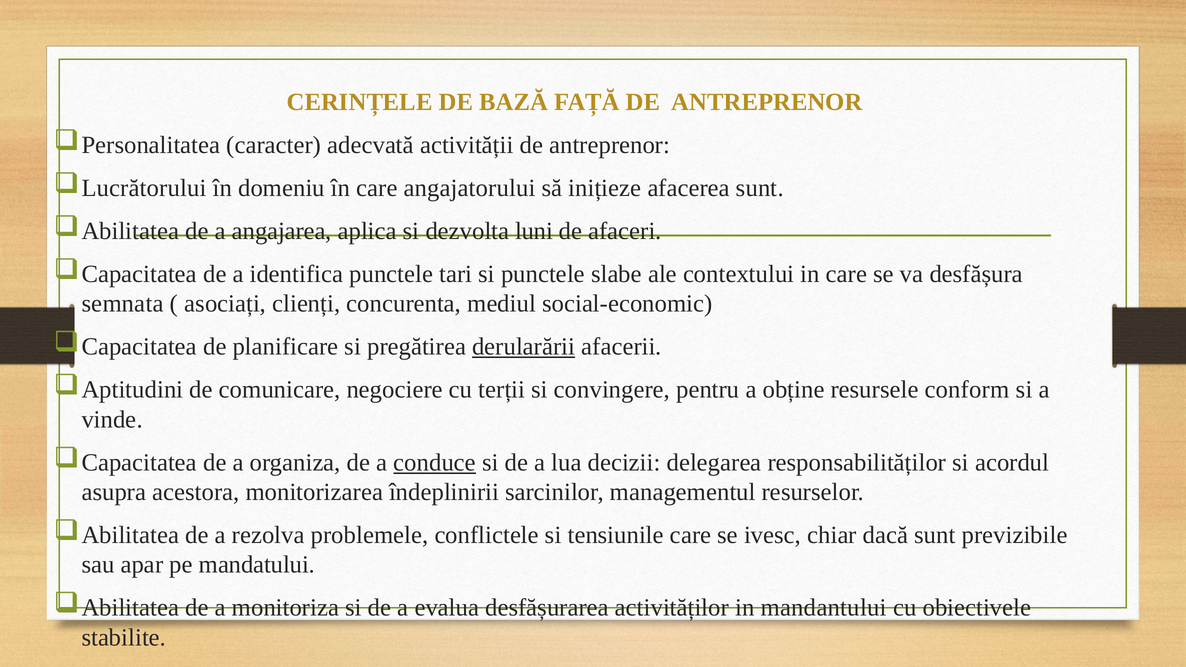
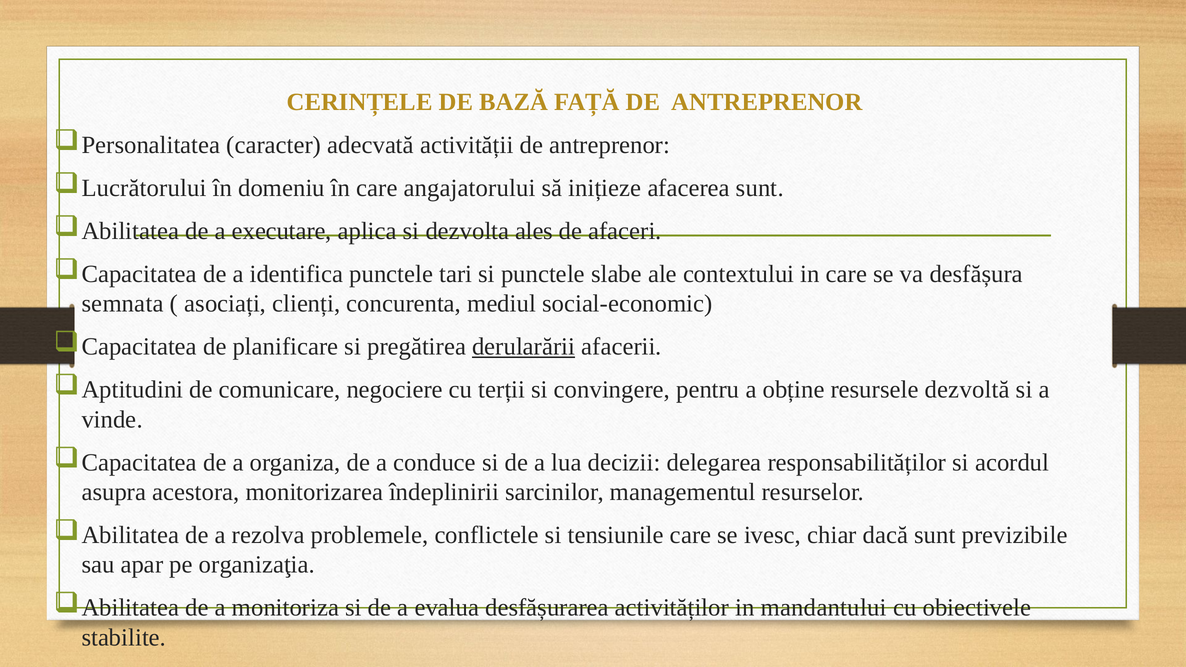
angajarea: angajarea -> executare (282, 231)
luni: luni -> ales (534, 231)
conform: conform -> dezvoltă (967, 390)
conduce underline: present -> none (435, 463)
mandatului: mandatului -> organizaţia (257, 565)
